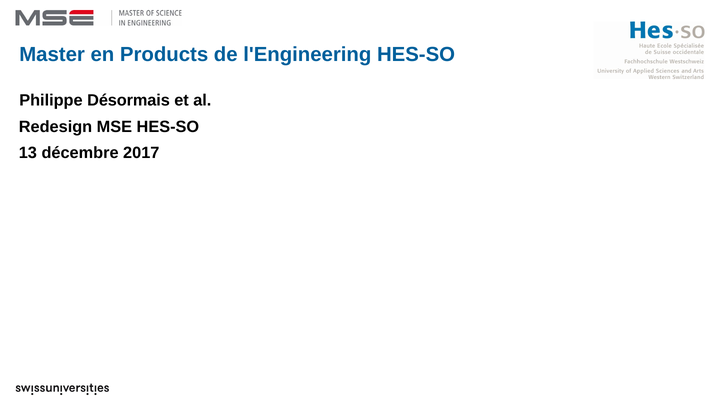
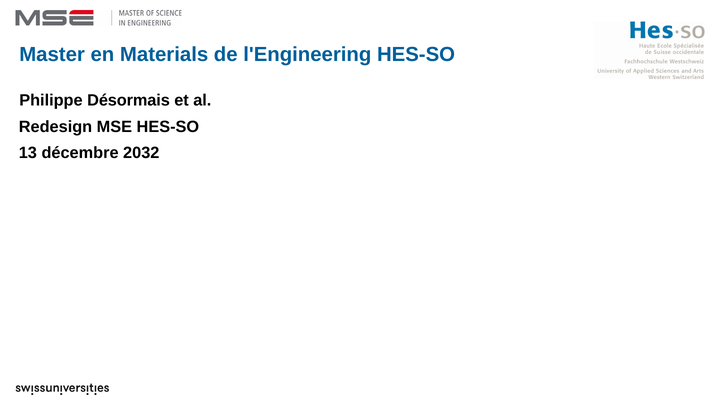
Products: Products -> Materials (164, 54)
2017: 2017 -> 2032 (141, 153)
